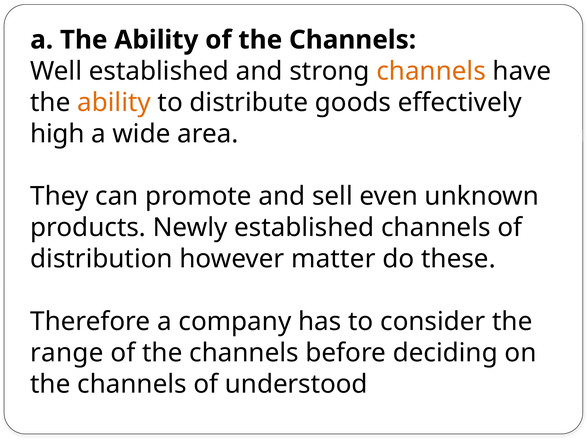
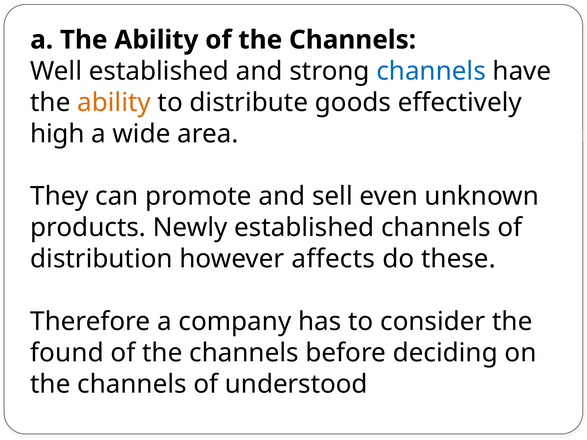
channels colour: orange -> blue (431, 71)
matter: matter -> affects (333, 259)
range: range -> found (67, 353)
